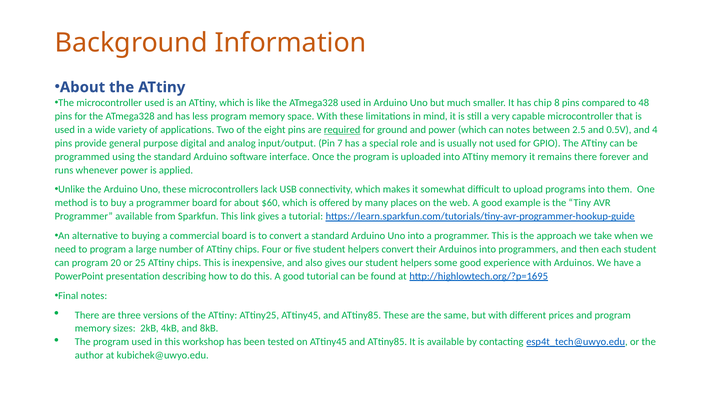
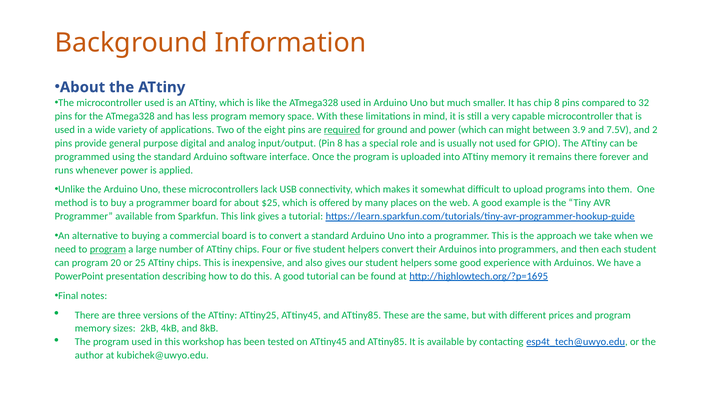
48: 48 -> 32 (644, 103)
can notes: notes -> might (518, 130)
2.5: 2.5 -> 3.9 (579, 130)
0.5V: 0.5V -> 7.5V (619, 130)
4: 4 -> 2 (655, 130)
Pin 7: 7 -> 8 (340, 143)
$60: $60 -> $25 (271, 203)
program underline: none -> present (108, 249)
